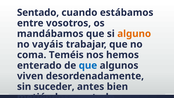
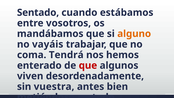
Teméis: Teméis -> Tendrá (66, 55)
que colour: blue -> red (88, 65)
suceder: suceder -> vuestra (54, 87)
